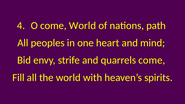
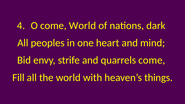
path: path -> dark (156, 26)
spirits: spirits -> things (158, 78)
